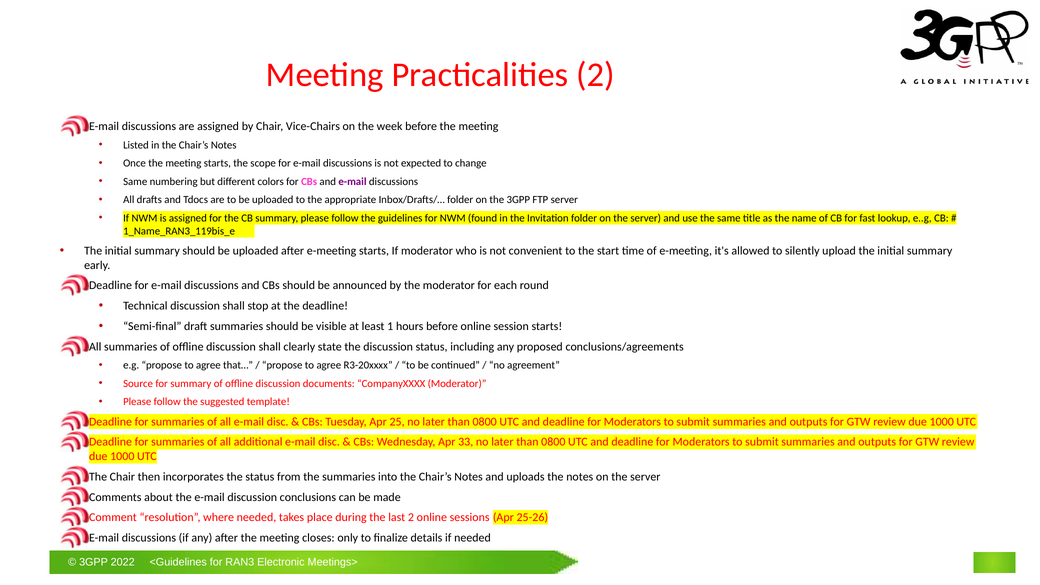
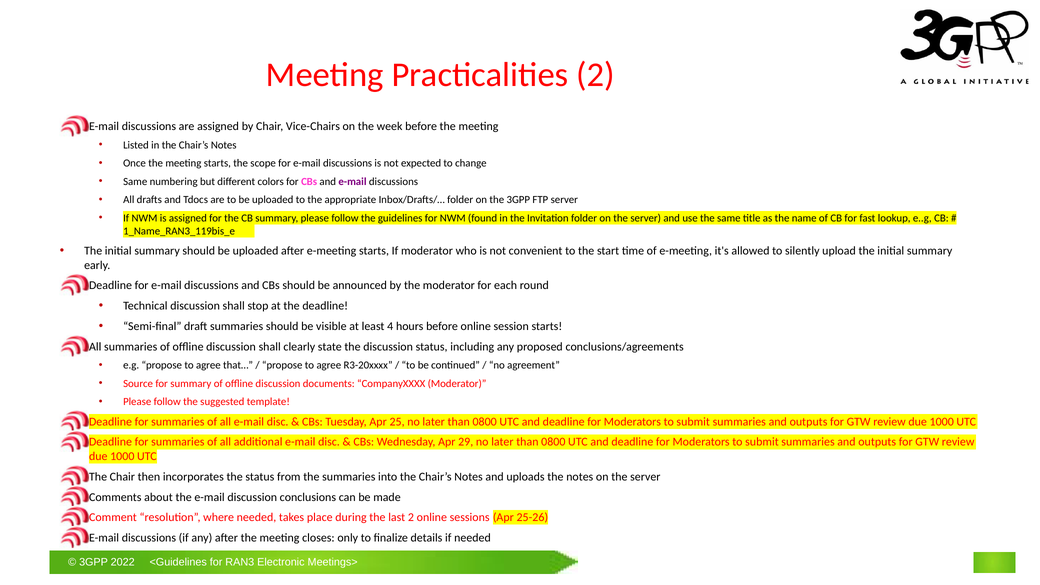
1: 1 -> 4 (390, 326)
33: 33 -> 29 (466, 442)
